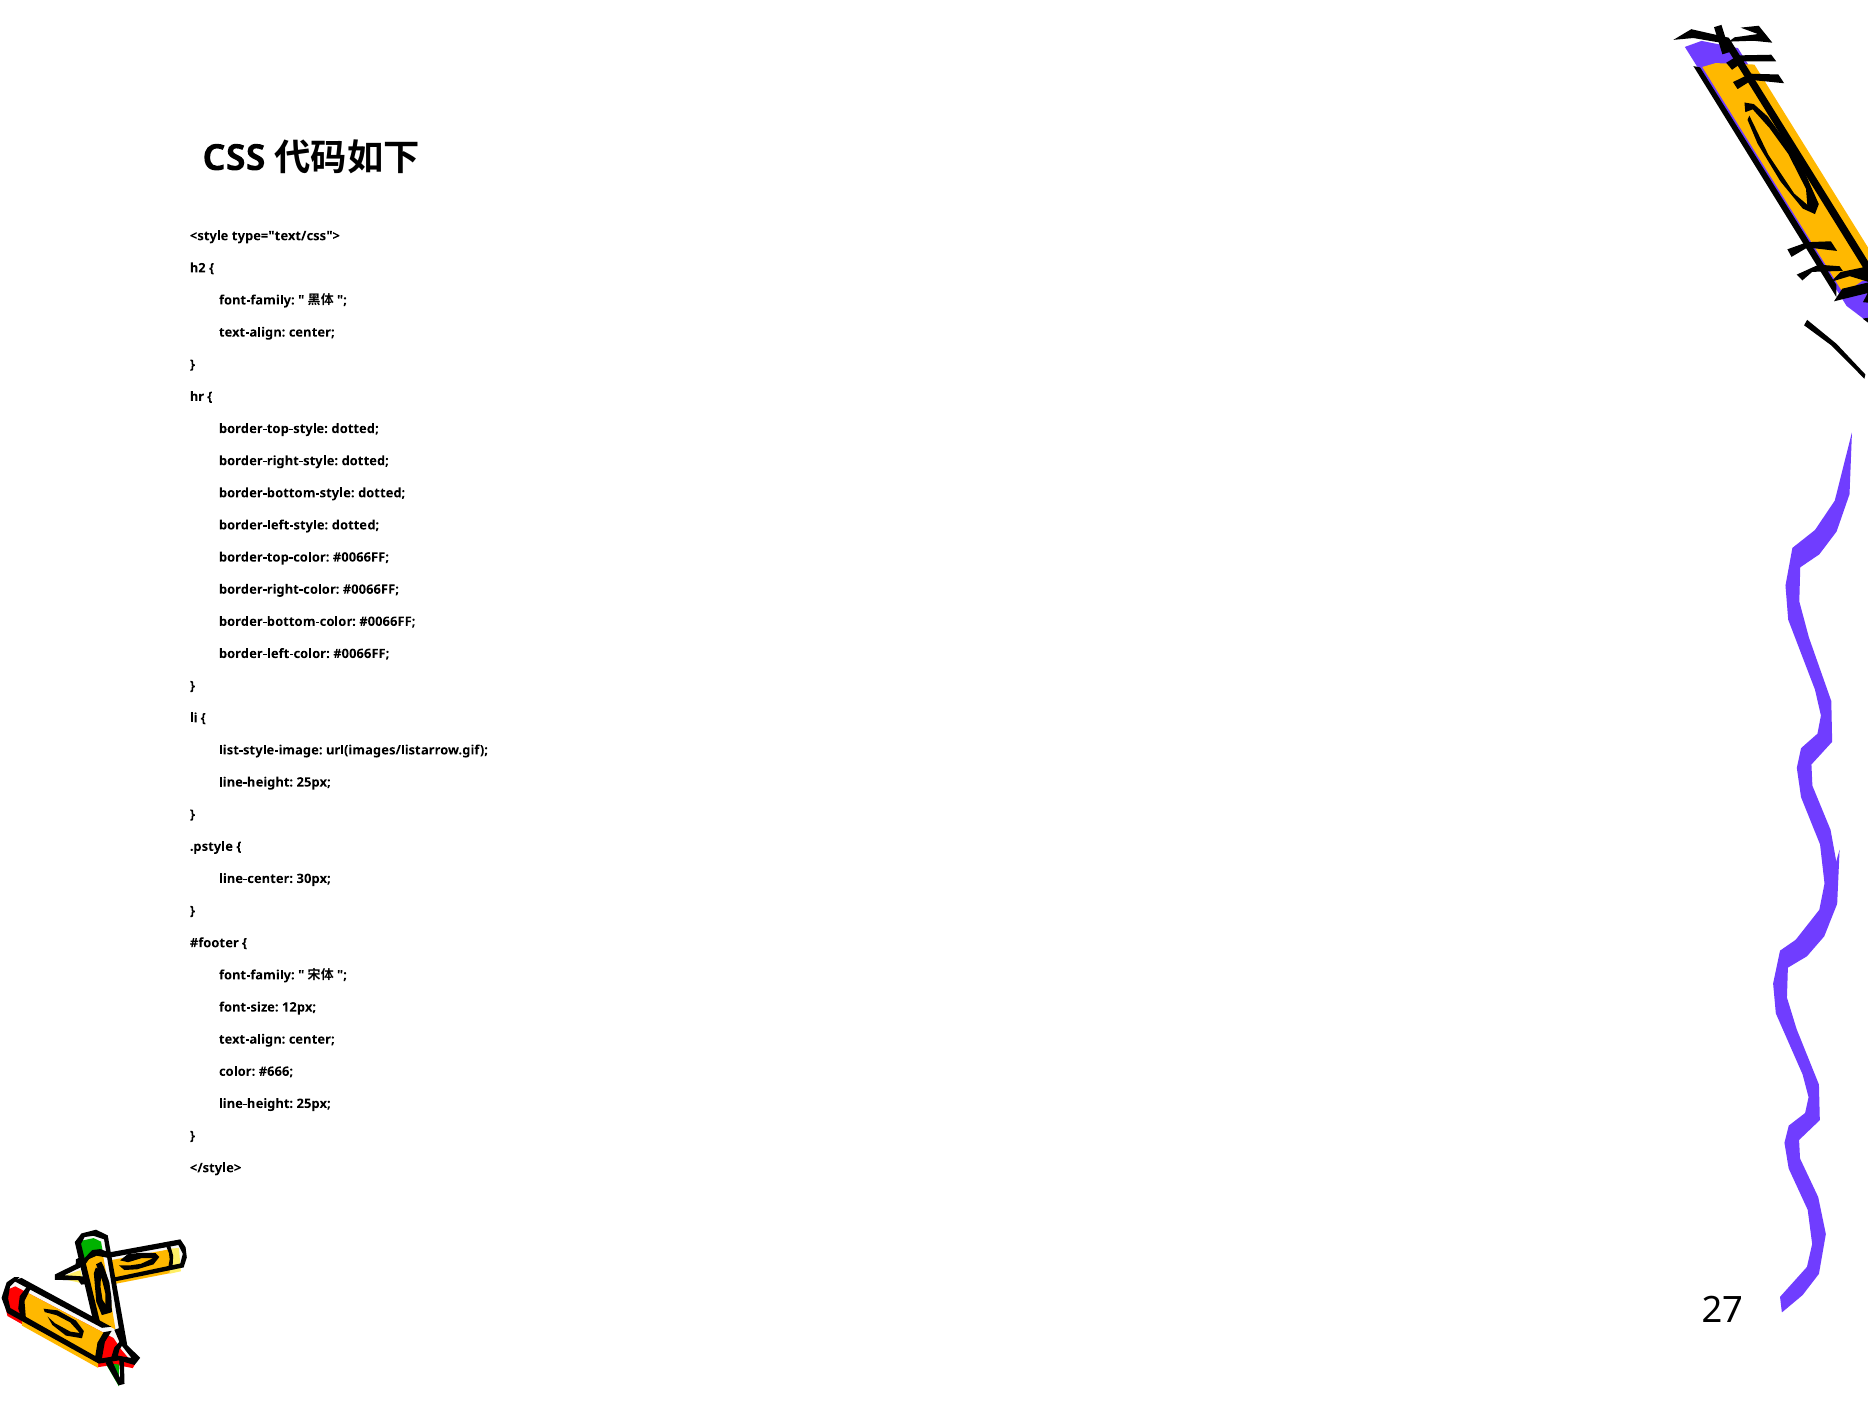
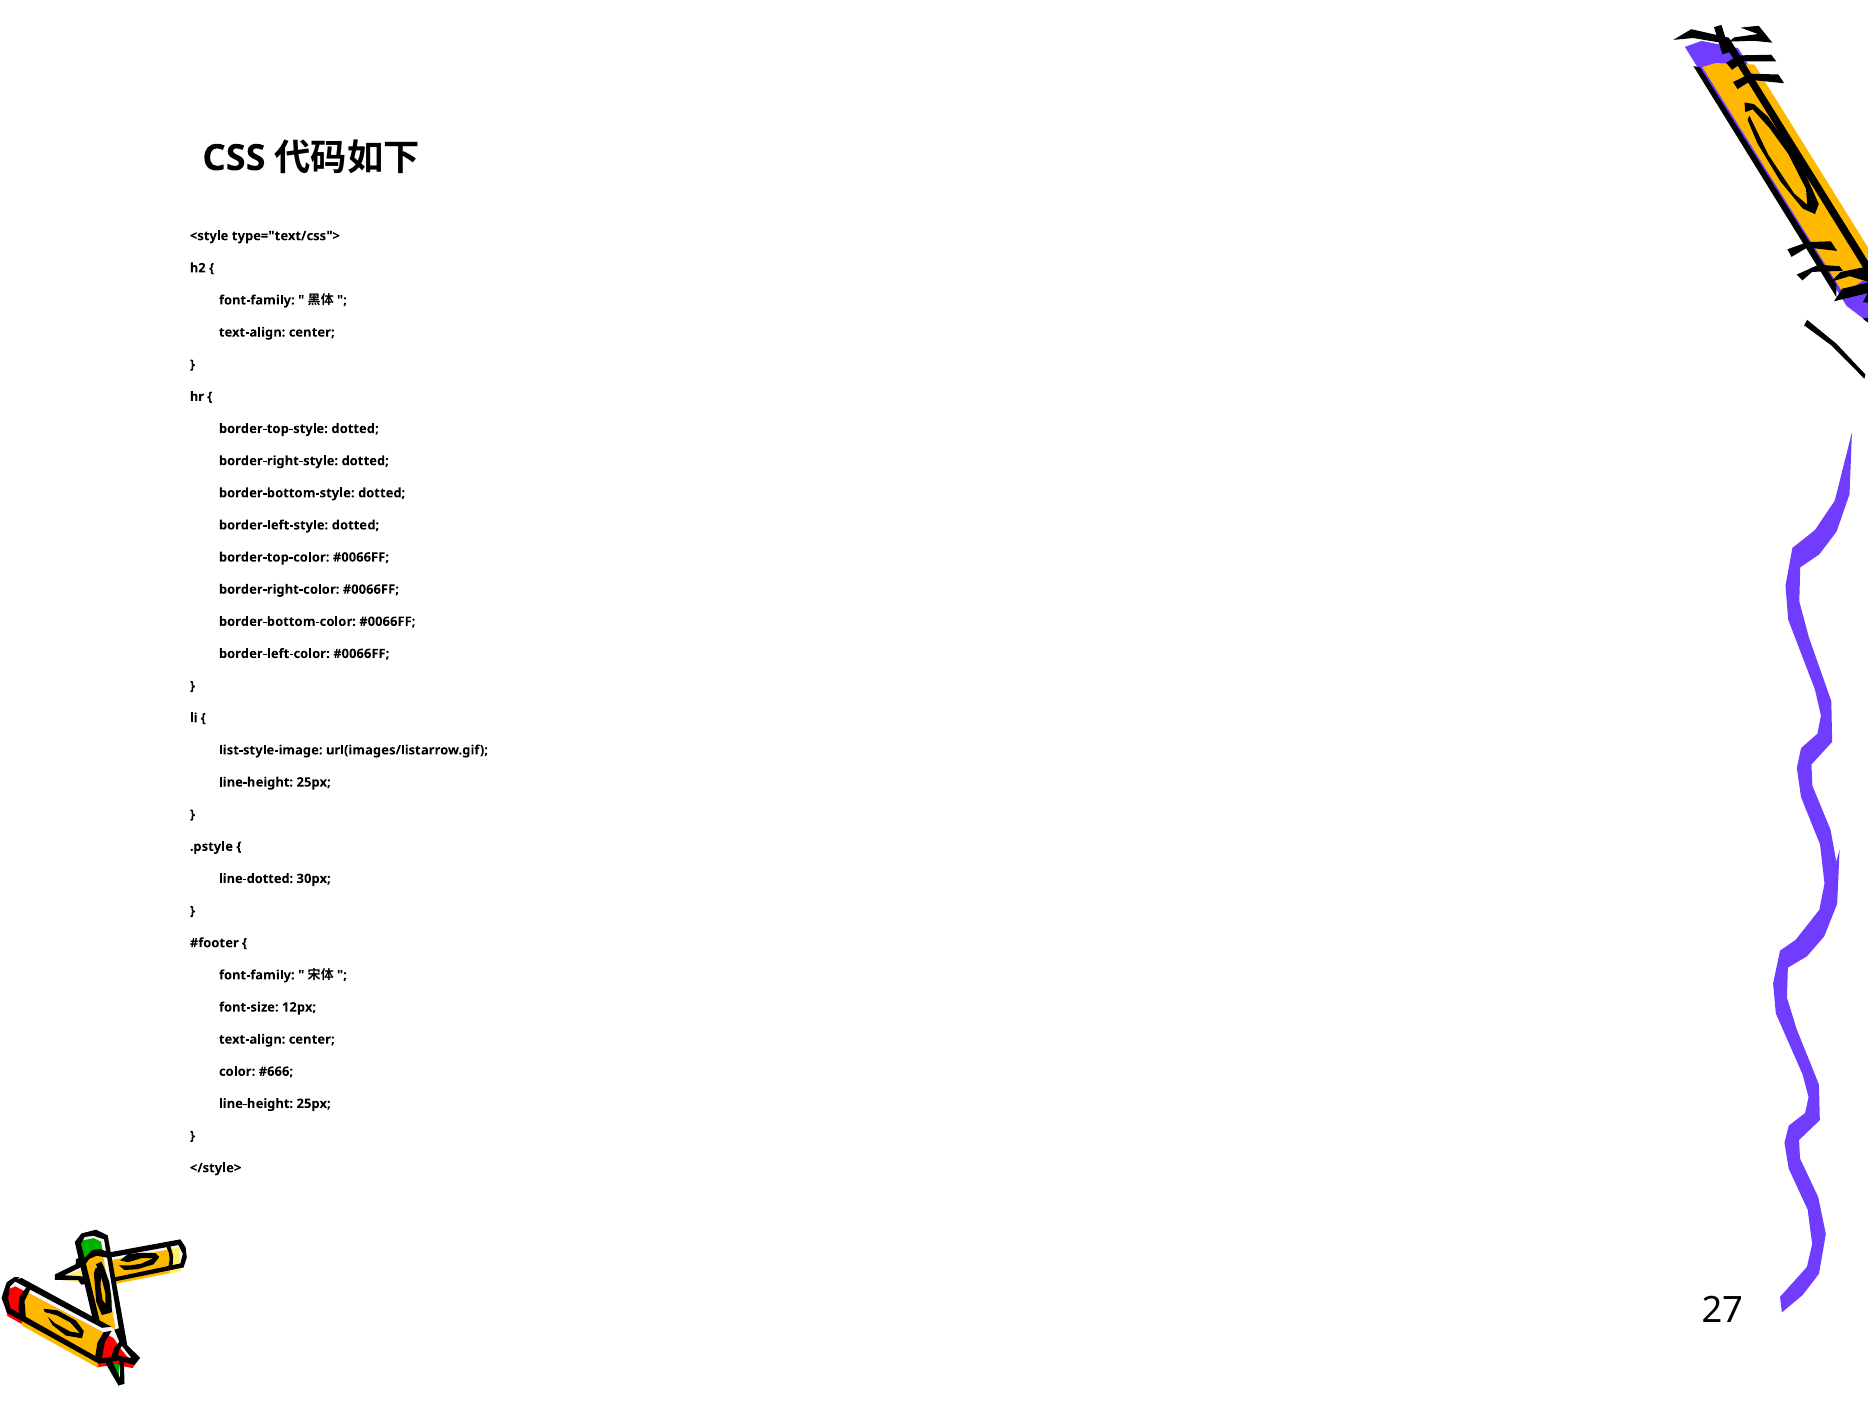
line-center: line-center -> line-dotted (256, 879)
